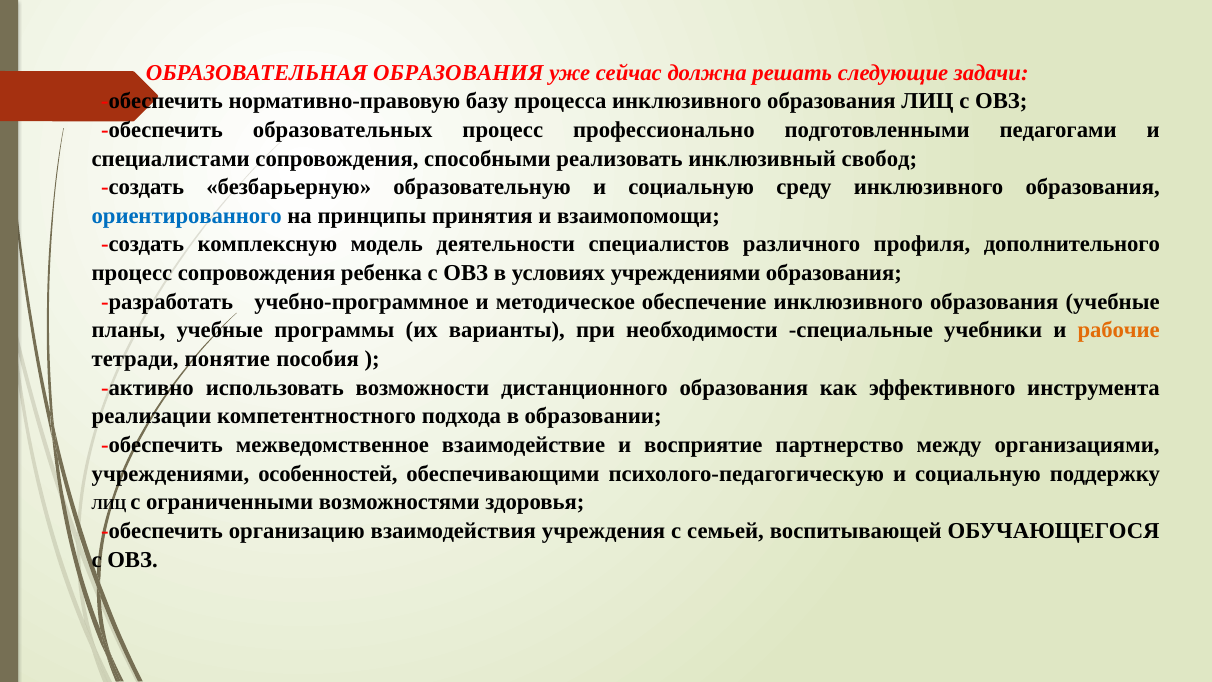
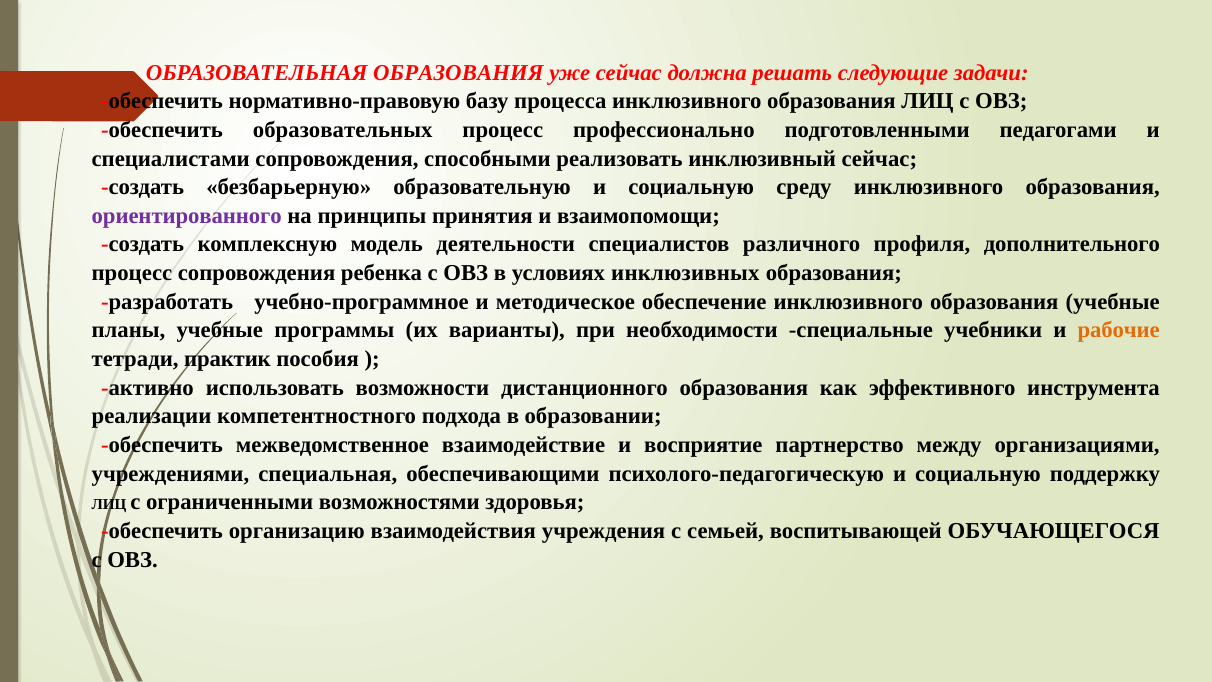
инклюзивный свобод: свобод -> сейчас (879, 158)
ориентированного colour: blue -> purple (187, 216)
условиях учреждениями: учреждениями -> инклюзивных (685, 273)
понятие: понятие -> практик (227, 359)
особенностей: особенностей -> специальная (328, 473)
